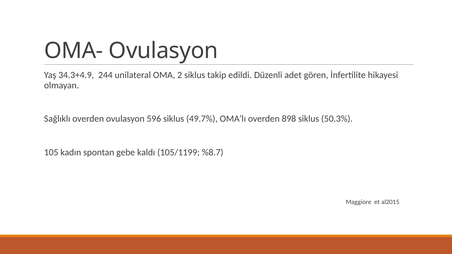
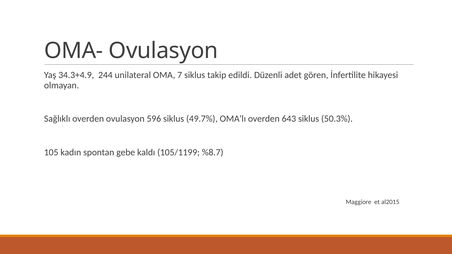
2: 2 -> 7 (180, 75)
898: 898 -> 643 (289, 119)
